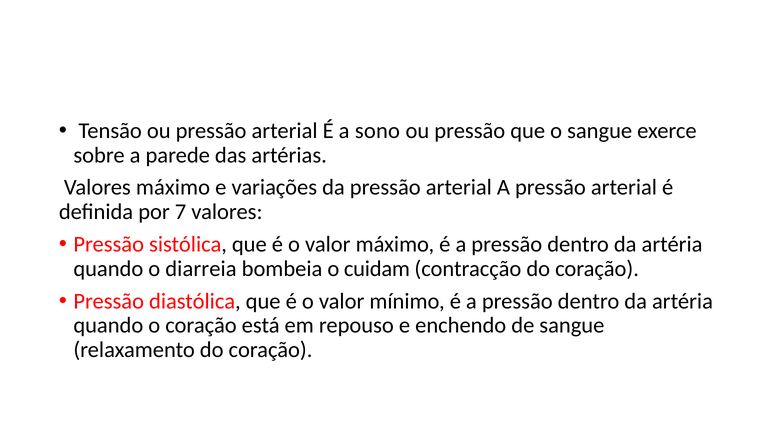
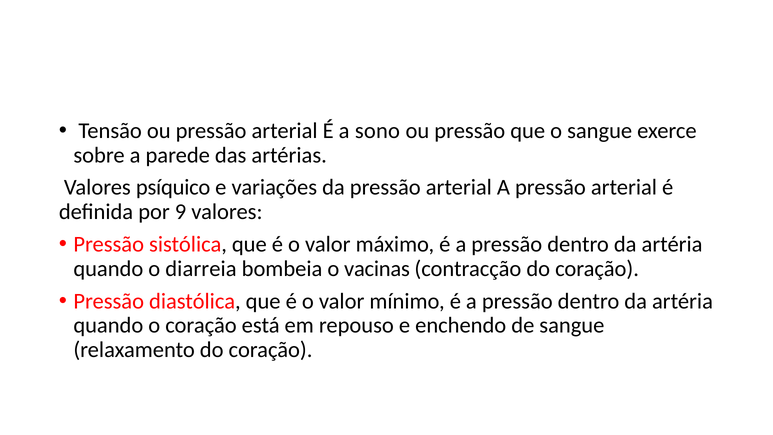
Valores máximo: máximo -> psíquico (173, 187)
7: 7 -> 9 (181, 212)
cuidam: cuidam -> vacinas (377, 269)
